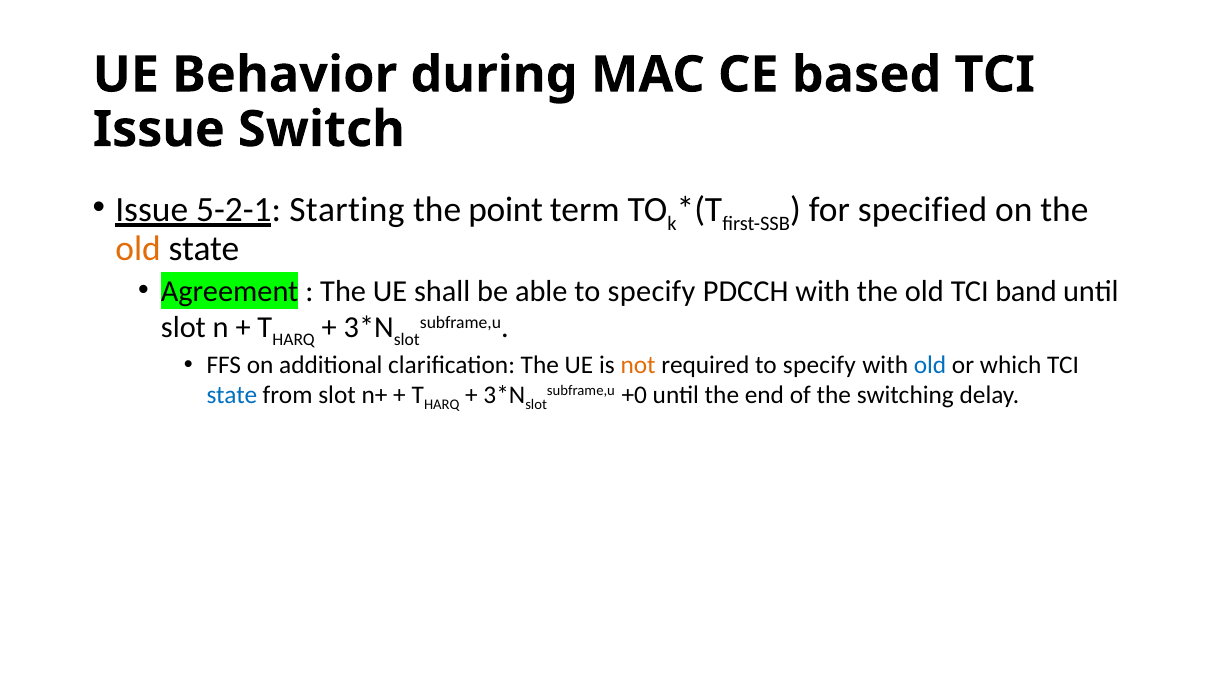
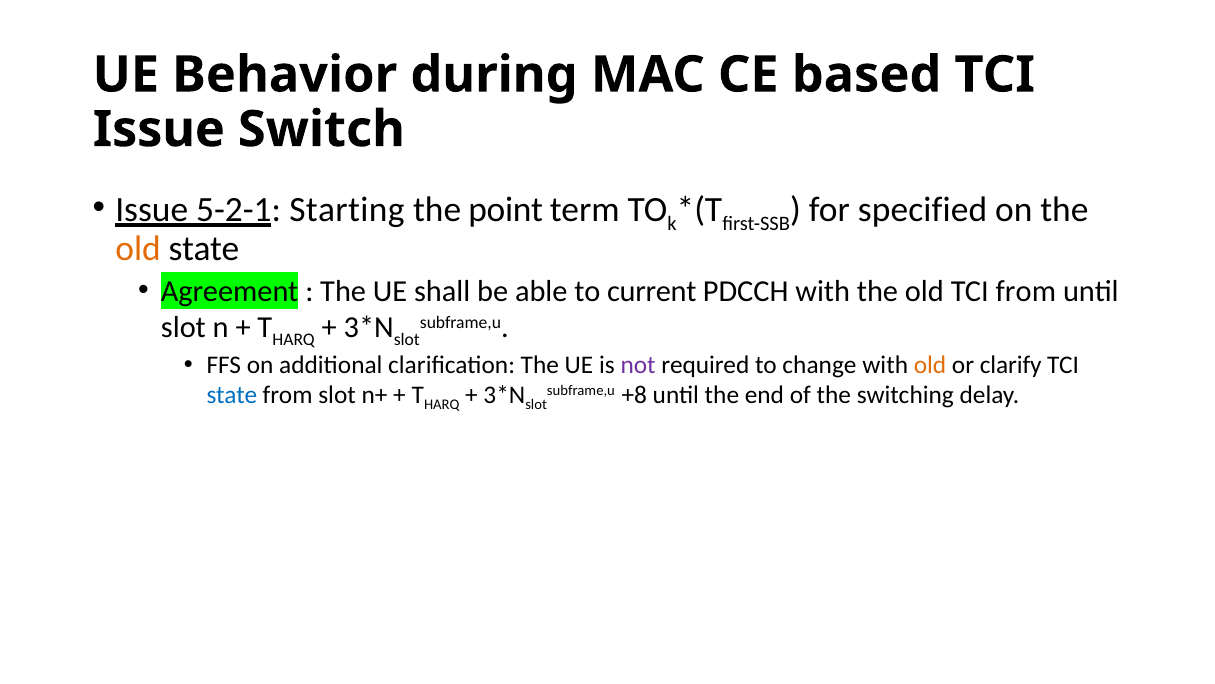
able to specify: specify -> current (652, 291)
TCI band: band -> from (1026, 291)
not colour: orange -> purple (638, 365)
required to specify: specify -> change (820, 365)
old colour: blue -> orange (930, 365)
which: which -> clarify (1011, 365)
+0: +0 -> +8 (634, 395)
